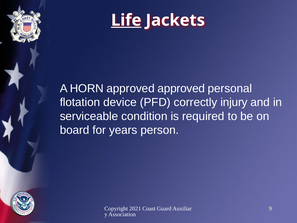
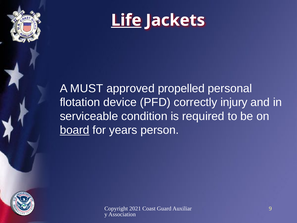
HORN: HORN -> MUST (87, 88)
approved approved: approved -> propelled (181, 88)
board underline: none -> present (75, 130)
